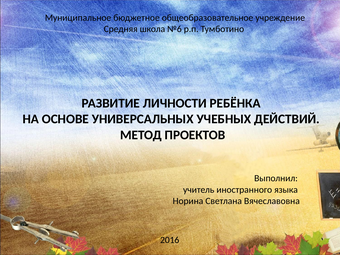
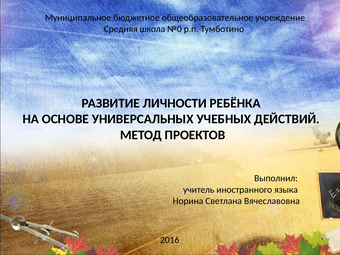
№6: №6 -> №0 (174, 29)
